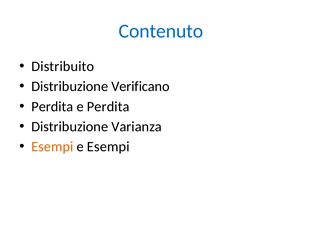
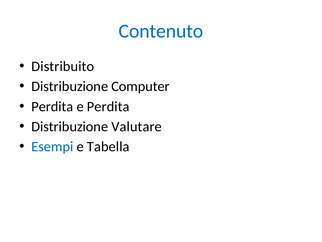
Verificano: Verificano -> Computer (140, 86)
Varianza: Varianza -> Valutare (137, 126)
Esempi colour: orange -> blue (52, 146)
e Esempi: Esempi -> Tabella (108, 146)
